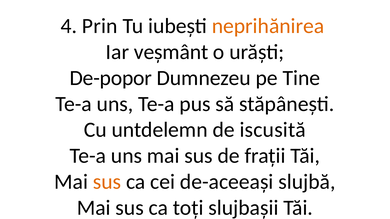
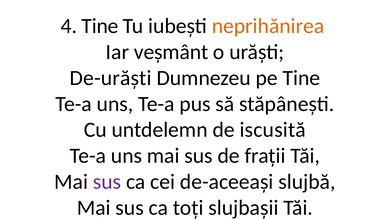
4 Prin: Prin -> Tine (100, 26)
De-popor: De-popor -> De-urăști (111, 78)
sus colour: orange -> purple (107, 182)
